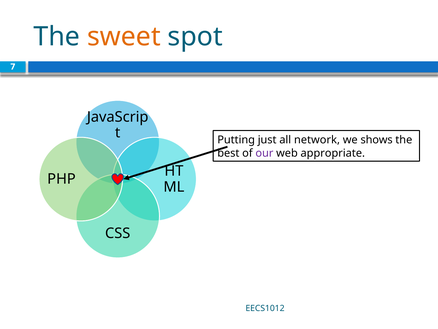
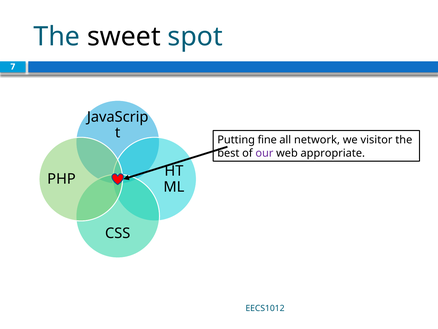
sweet colour: orange -> black (124, 37)
just: just -> fine (267, 140)
shows: shows -> visitor (377, 140)
